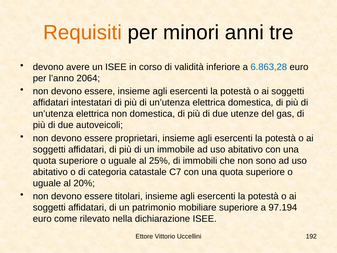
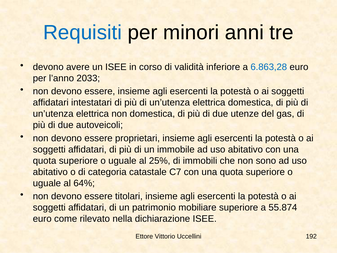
Requisiti colour: orange -> blue (82, 33)
2064: 2064 -> 2033 (88, 78)
20%: 20% -> 64% (84, 183)
97.194: 97.194 -> 55.874 (283, 207)
